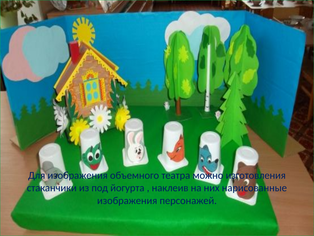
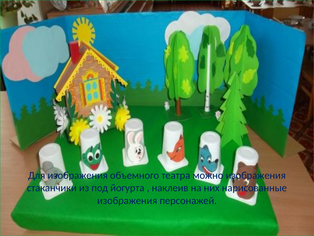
можно изготовления: изготовления -> изображения (256, 175)
